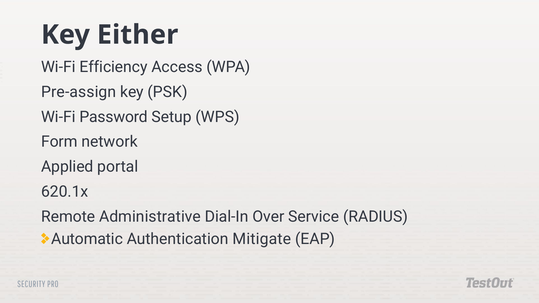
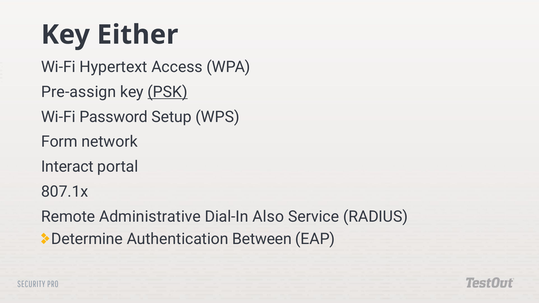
Efficiency: Efficiency -> Hypertext (113, 67)
PSK underline: none -> present (168, 92)
Applied: Applied -> Interact (67, 167)
620.1x: 620.1x -> 807.1x (65, 192)
Over: Over -> Also (268, 217)
Automatic: Automatic -> Determine (87, 239)
Mitigate: Mitigate -> Between (262, 239)
